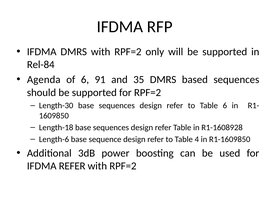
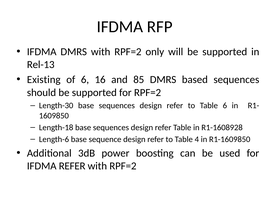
Rel-84: Rel-84 -> Rel-13 (41, 65)
Agenda: Agenda -> Existing (44, 80)
91: 91 -> 16 (100, 80)
35: 35 -> 85 (139, 80)
